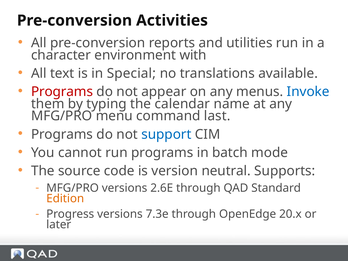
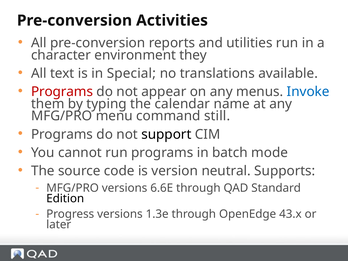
with: with -> they (193, 55)
last: last -> still (217, 116)
support colour: blue -> black (166, 134)
2.6E: 2.6E -> 6.6E (162, 188)
Edition colour: orange -> black (65, 198)
7.3e: 7.3e -> 1.3e (157, 214)
20.x: 20.x -> 43.x (290, 214)
